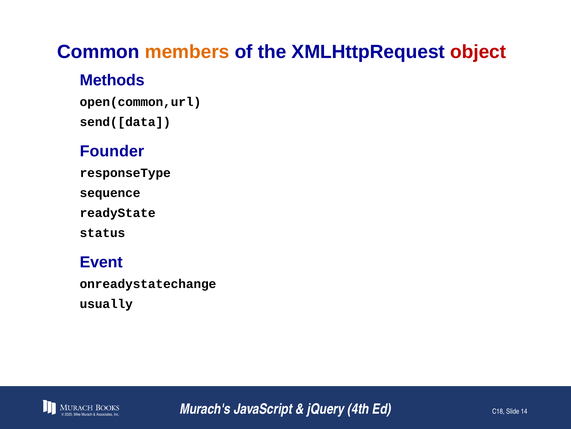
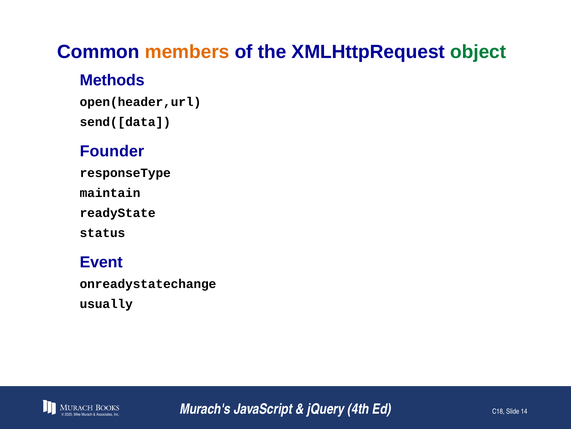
object colour: red -> green (478, 52)
open(common,url: open(common,url -> open(header,url (140, 102)
sequence: sequence -> maintain (110, 193)
